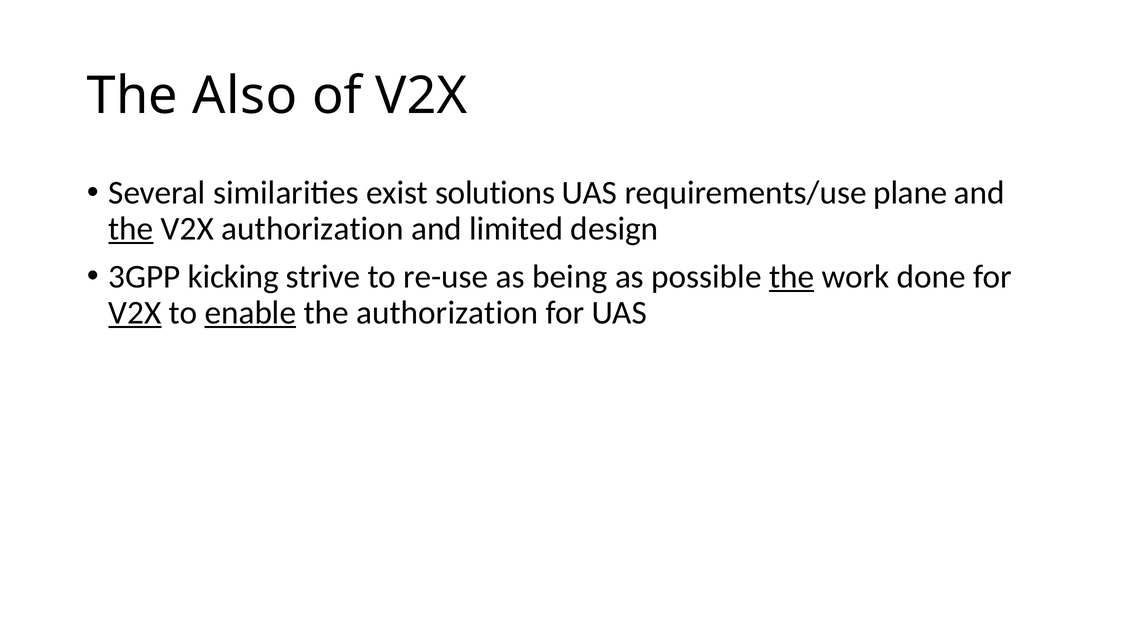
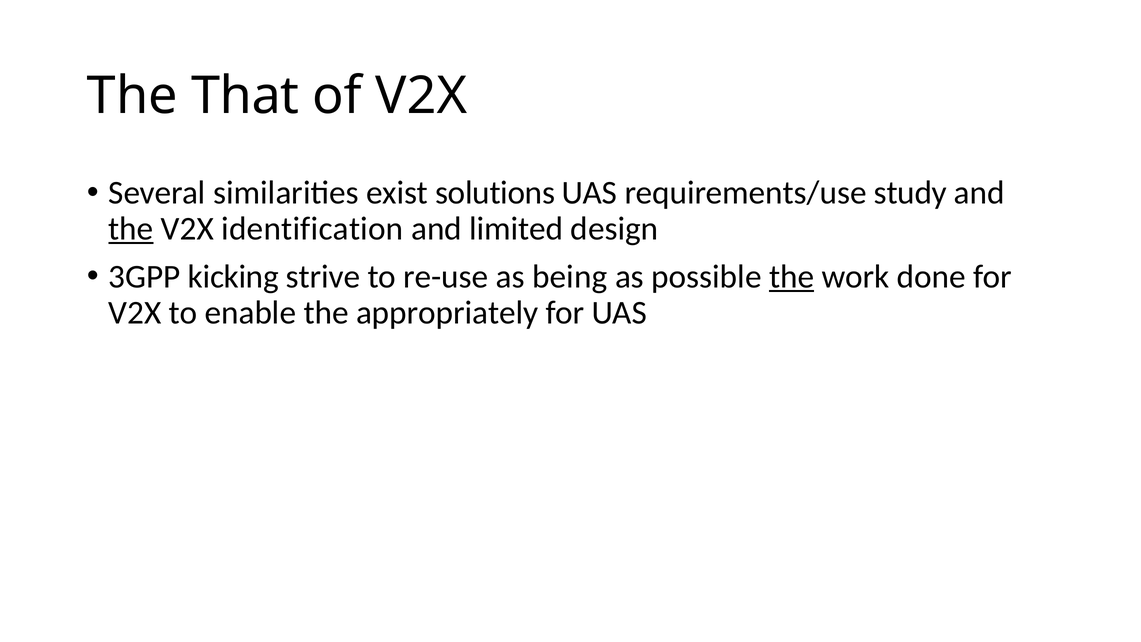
Also: Also -> That (245, 96)
plane: plane -> study (910, 193)
V2X authorization: authorization -> identification (312, 229)
V2X underline: present -> none (135, 313)
enable underline: present -> none (250, 313)
the authorization: authorization -> appropriately (447, 313)
